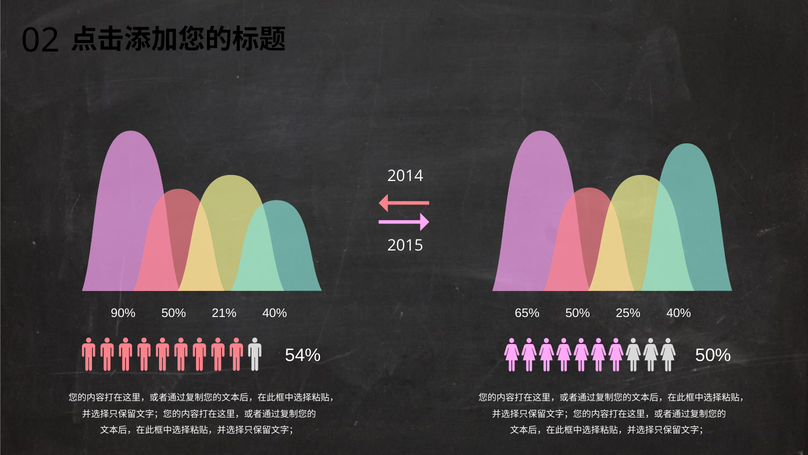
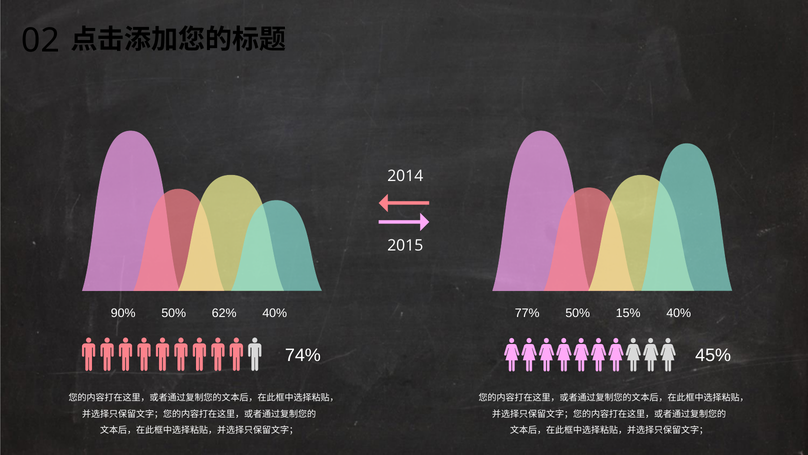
21%: 21% -> 62% (224, 313)
65%: 65% -> 77% (527, 313)
25%: 25% -> 15% (628, 313)
54%: 54% -> 74% (303, 355)
50%: 50% -> 45% (713, 355)
